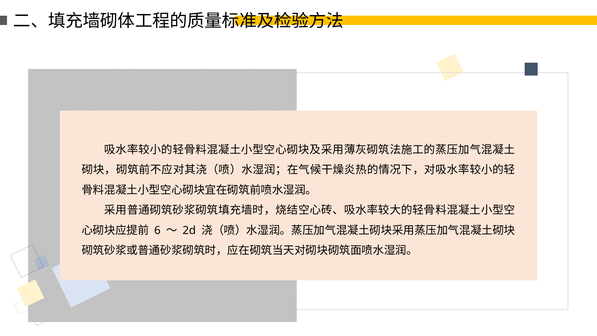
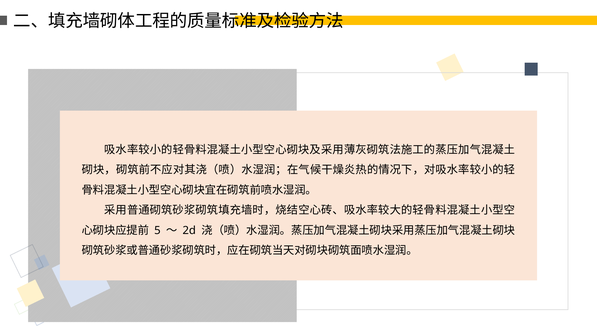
6: 6 -> 5 (157, 230)
